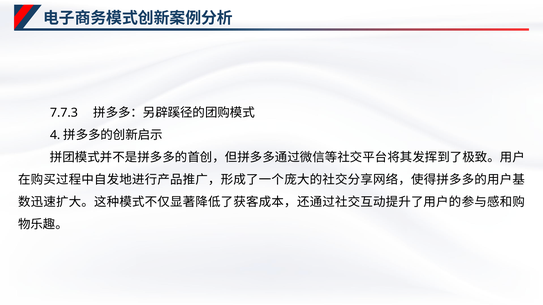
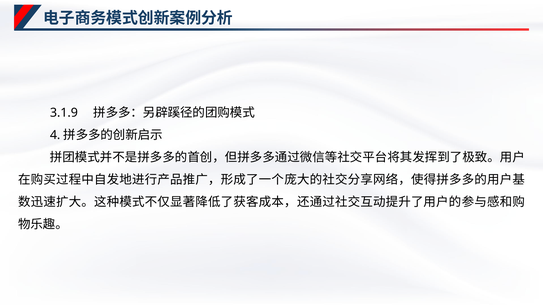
7.7.3: 7.7.3 -> 3.1.9 (64, 113)
